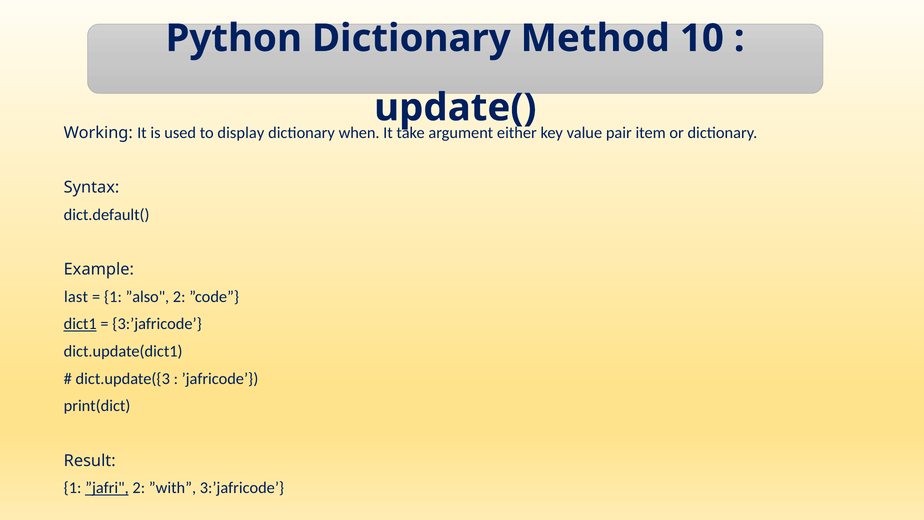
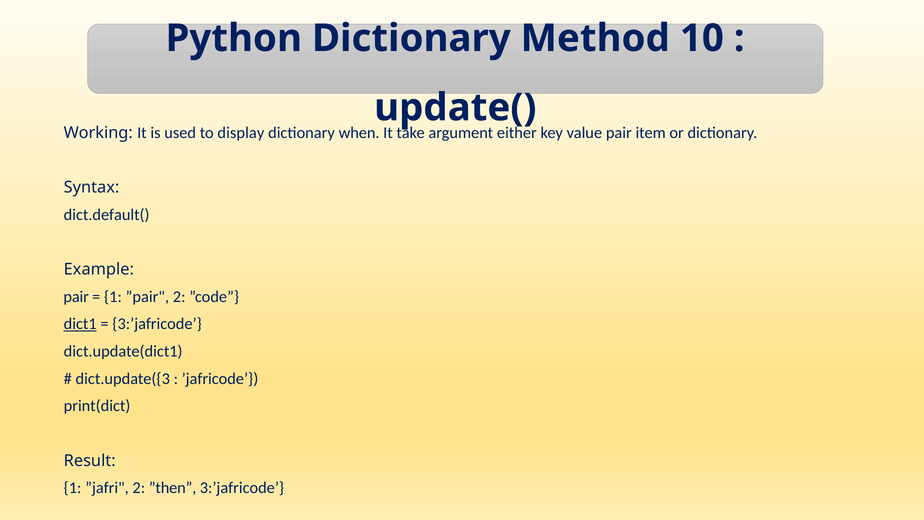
last: last -> pair (76, 297)
”also: ”also -> ”pair (147, 297)
”jafri underline: present -> none (107, 488)
”with: ”with -> ”then (173, 488)
